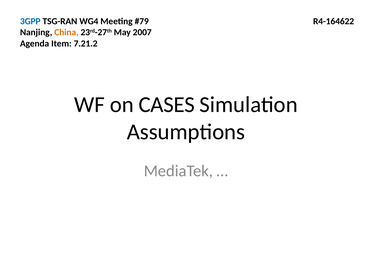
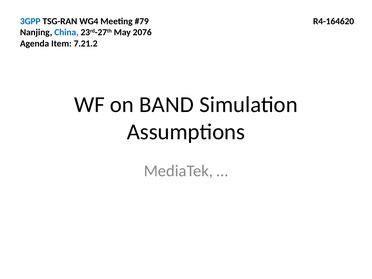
R4-164622: R4-164622 -> R4-164620 (334, 21)
China colour: orange -> blue (66, 32)
2007: 2007 -> 2076 (142, 32)
CASES: CASES -> BAND (166, 105)
